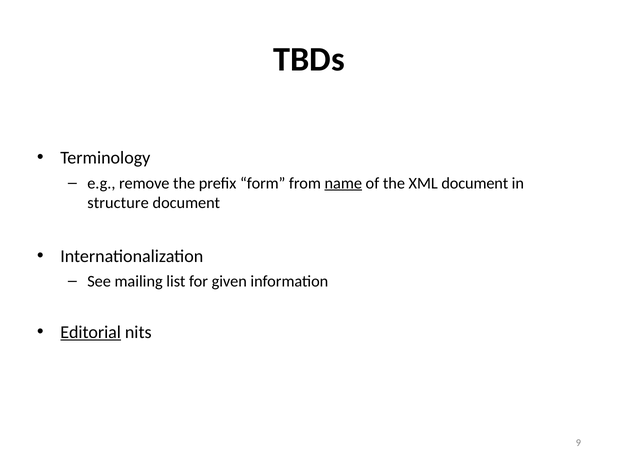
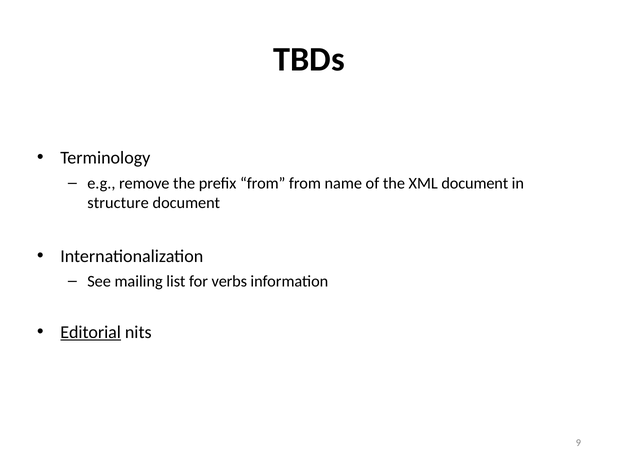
prefix form: form -> from (263, 183)
name underline: present -> none (343, 183)
given: given -> verbs (229, 281)
